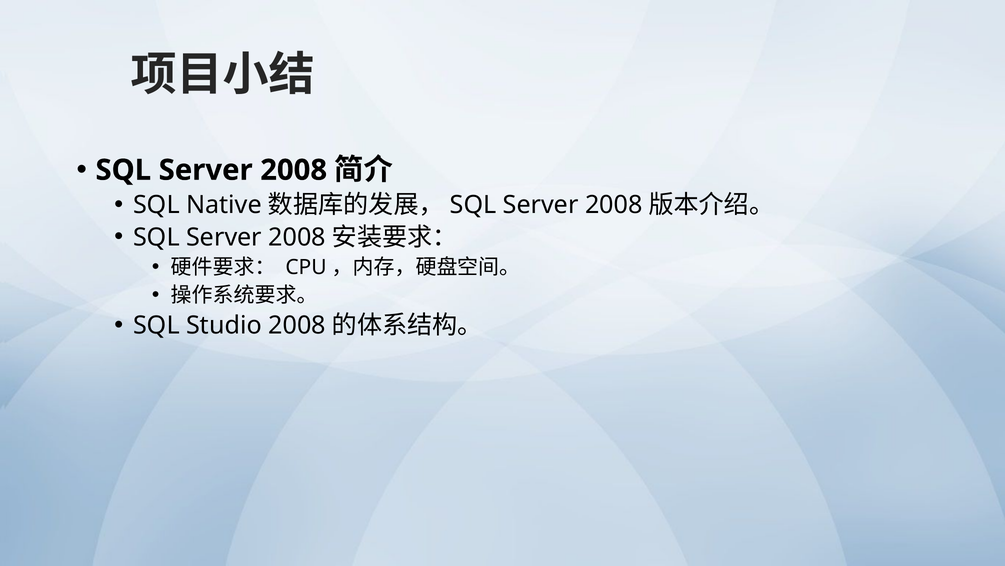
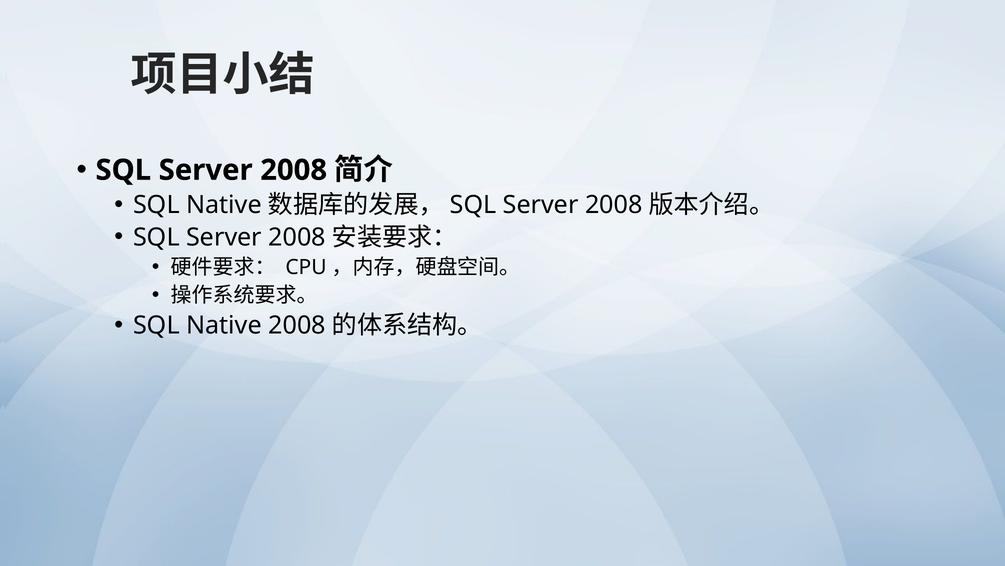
Studio: Studio -> Native (224, 325)
